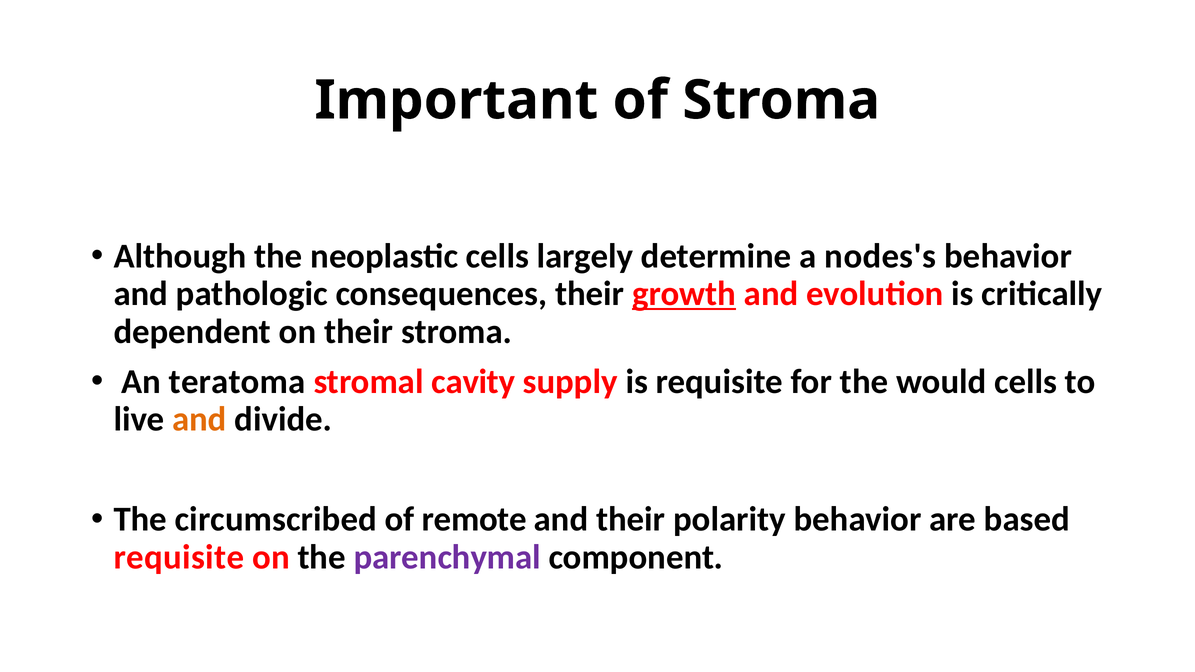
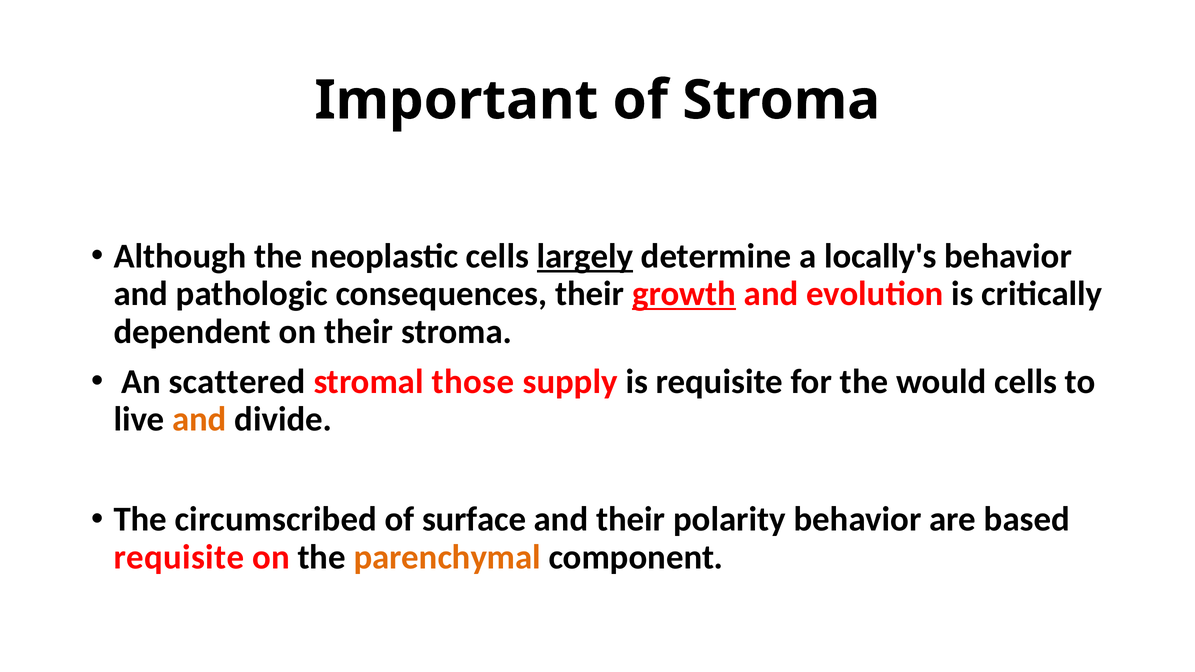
largely underline: none -> present (585, 256)
nodes's: nodes's -> locally's (881, 256)
teratoma: teratoma -> scattered (237, 382)
cavity: cavity -> those (473, 382)
remote: remote -> surface (474, 520)
parenchymal colour: purple -> orange (447, 557)
